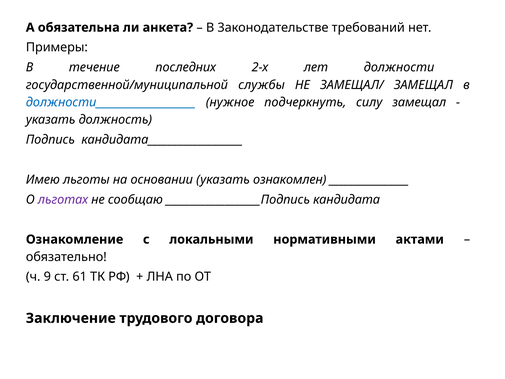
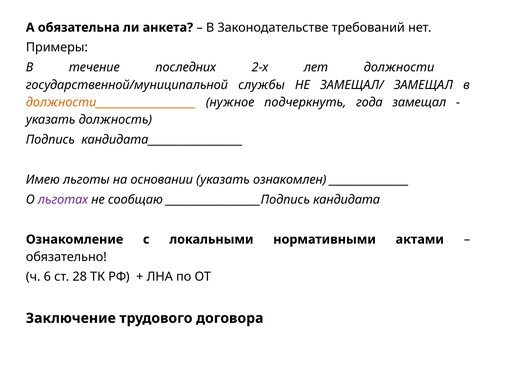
должности____________________ colour: blue -> orange (111, 102)
силу: силу -> года (369, 102)
9: 9 -> 6 (47, 277)
61: 61 -> 28 (80, 277)
